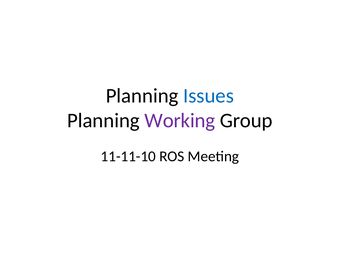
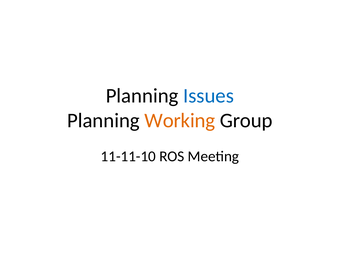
Working colour: purple -> orange (180, 121)
